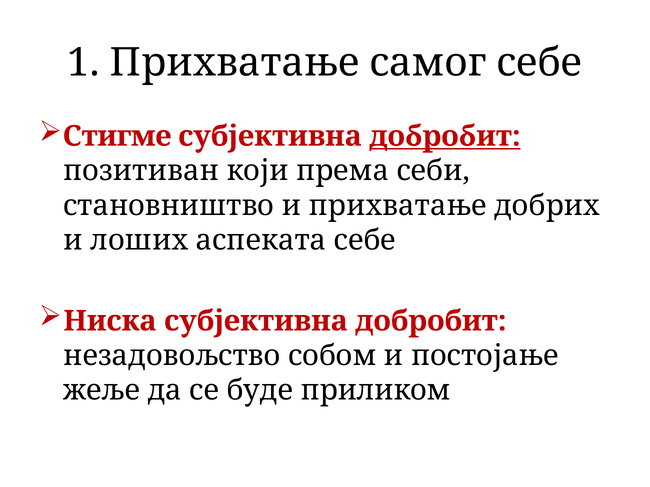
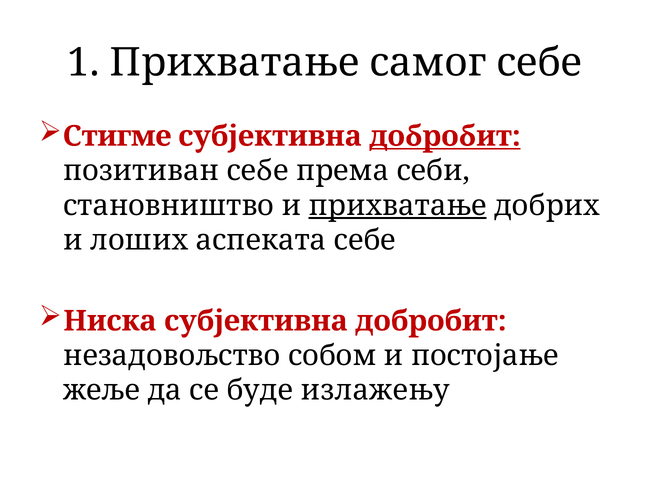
позитиван који: који -> себе (258, 171)
прихватање underline: none -> present (398, 206)
приликом: приликом -> излажењу (375, 391)
